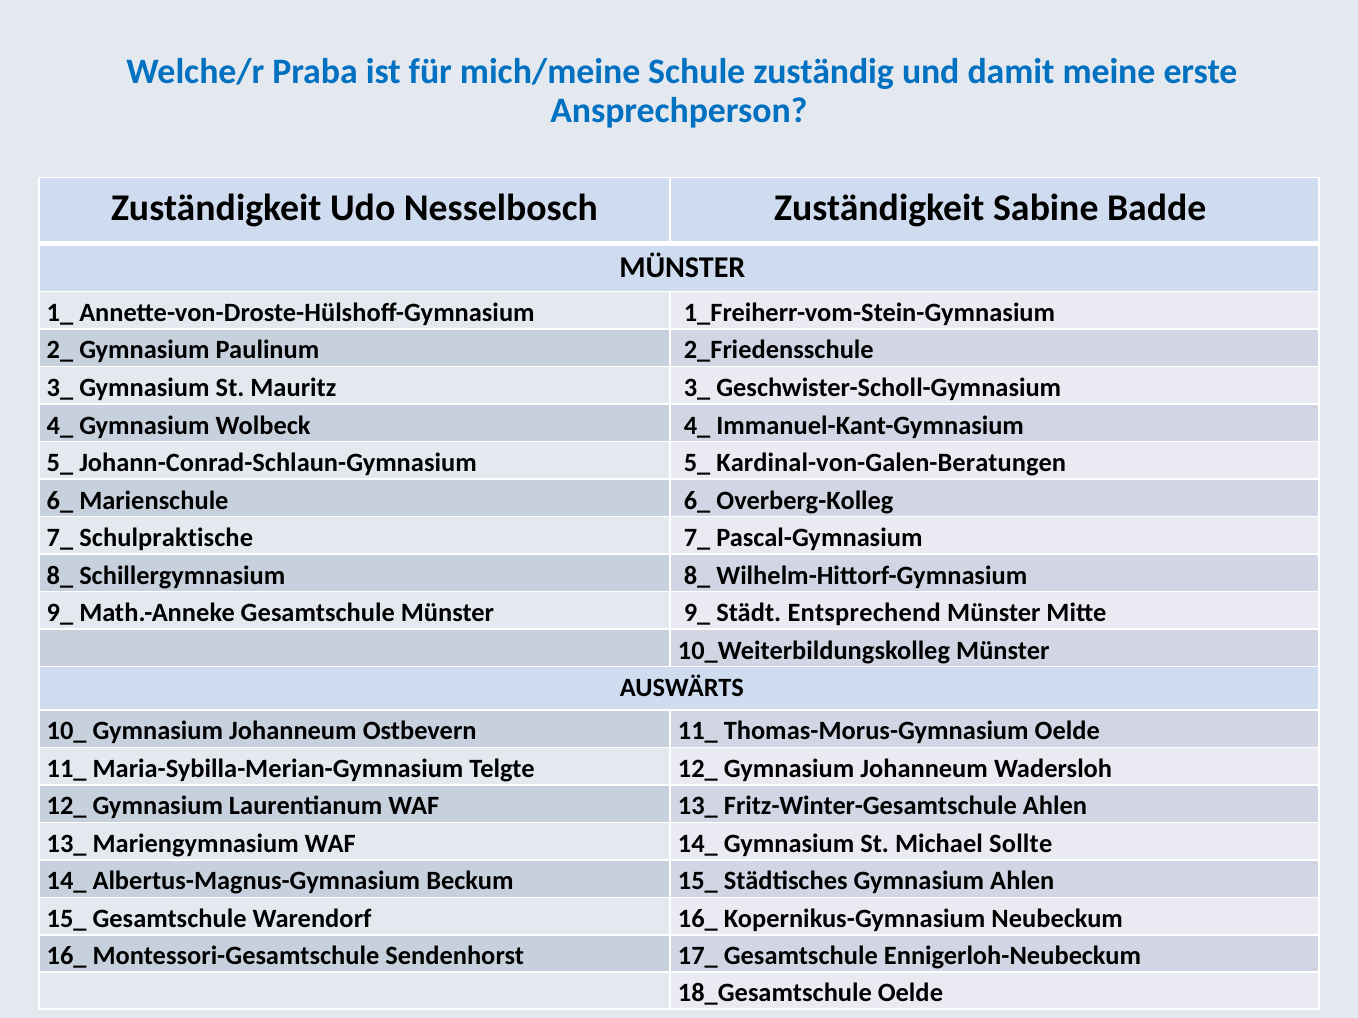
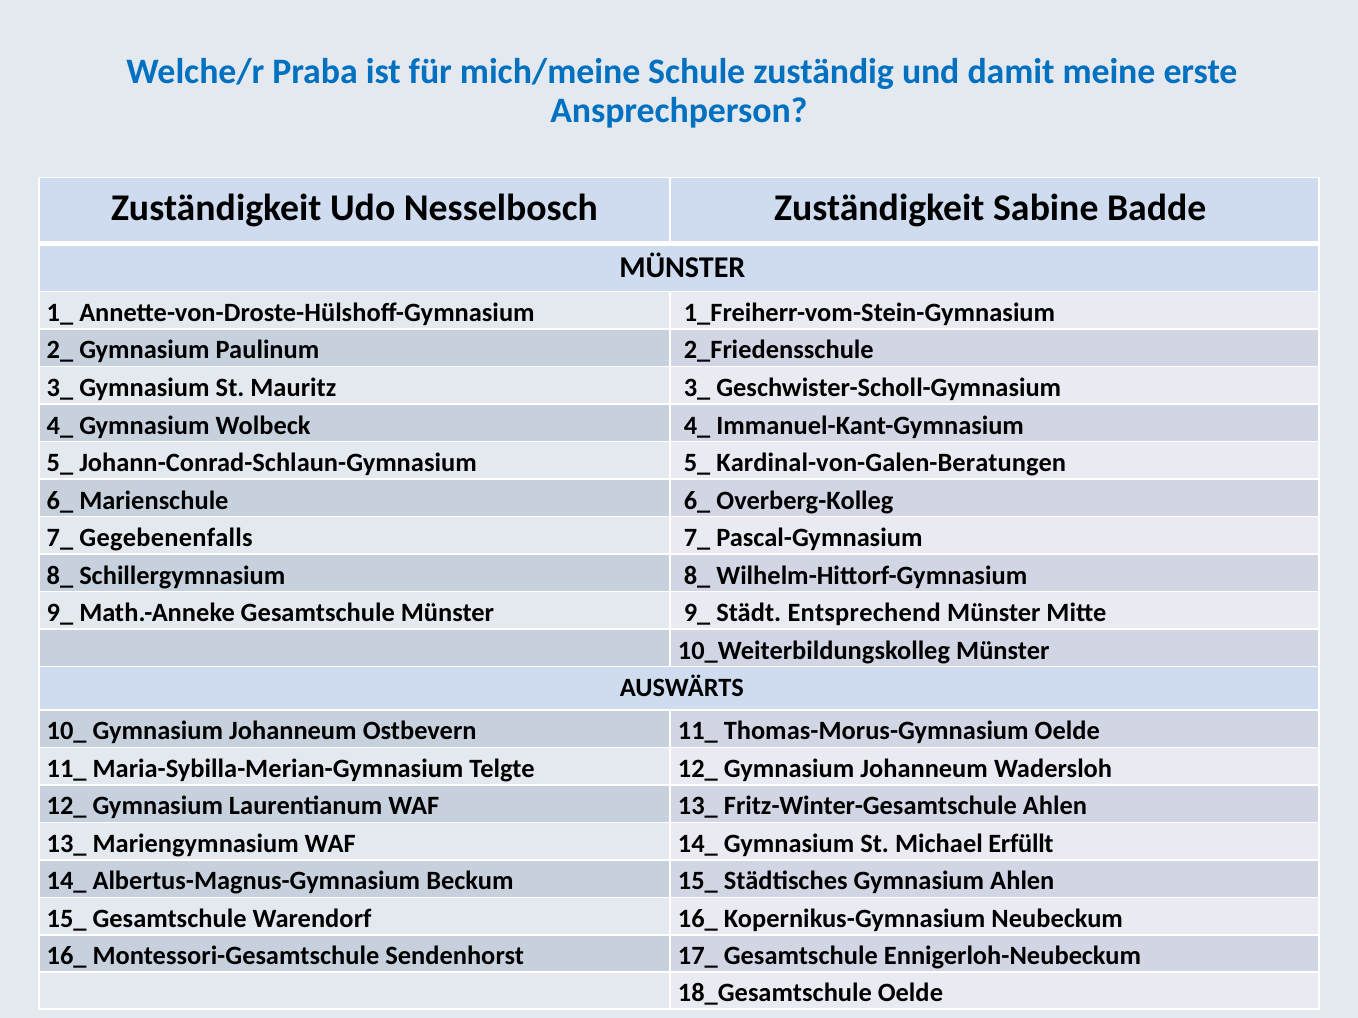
Schulpraktische: Schulpraktische -> Gegebenenfalls (166, 538)
Sollte: Sollte -> Erfüllt (1021, 844)
